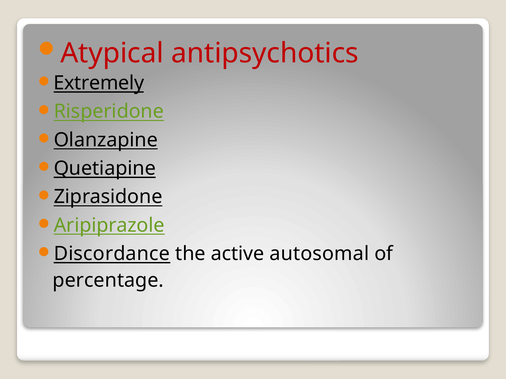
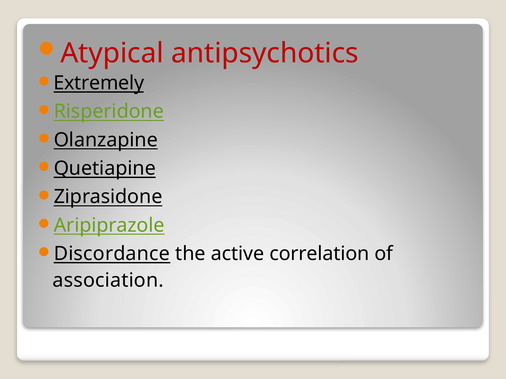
autosomal: autosomal -> correlation (319, 254)
percentage: percentage -> association (108, 281)
